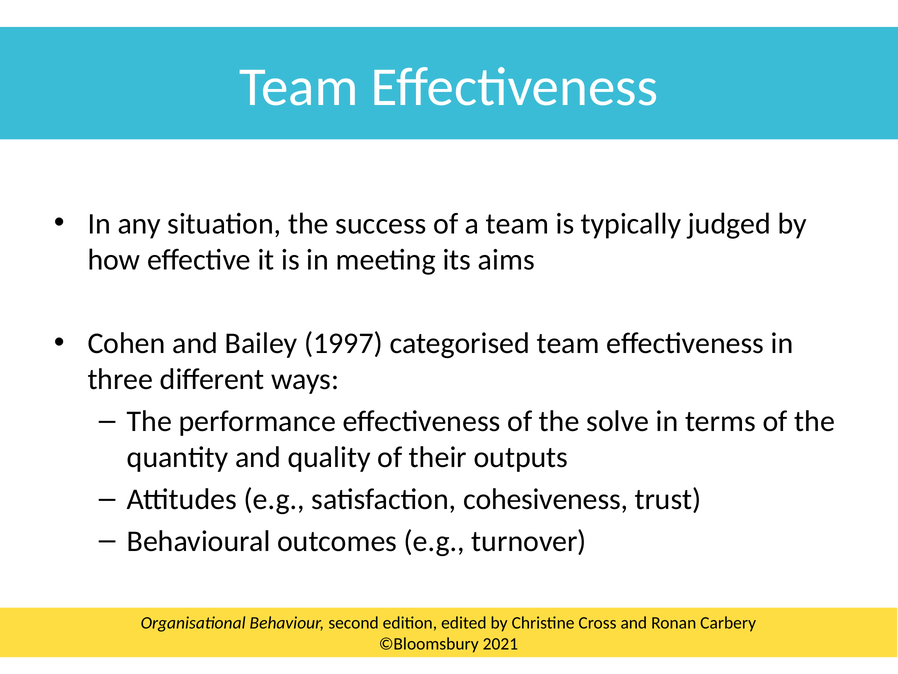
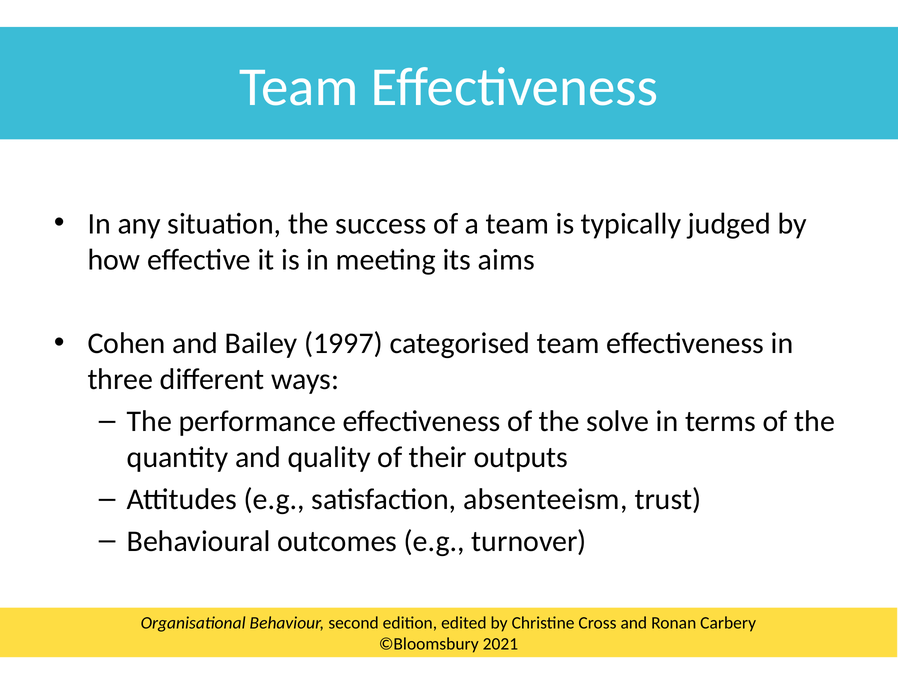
cohesiveness: cohesiveness -> absenteeism (545, 499)
